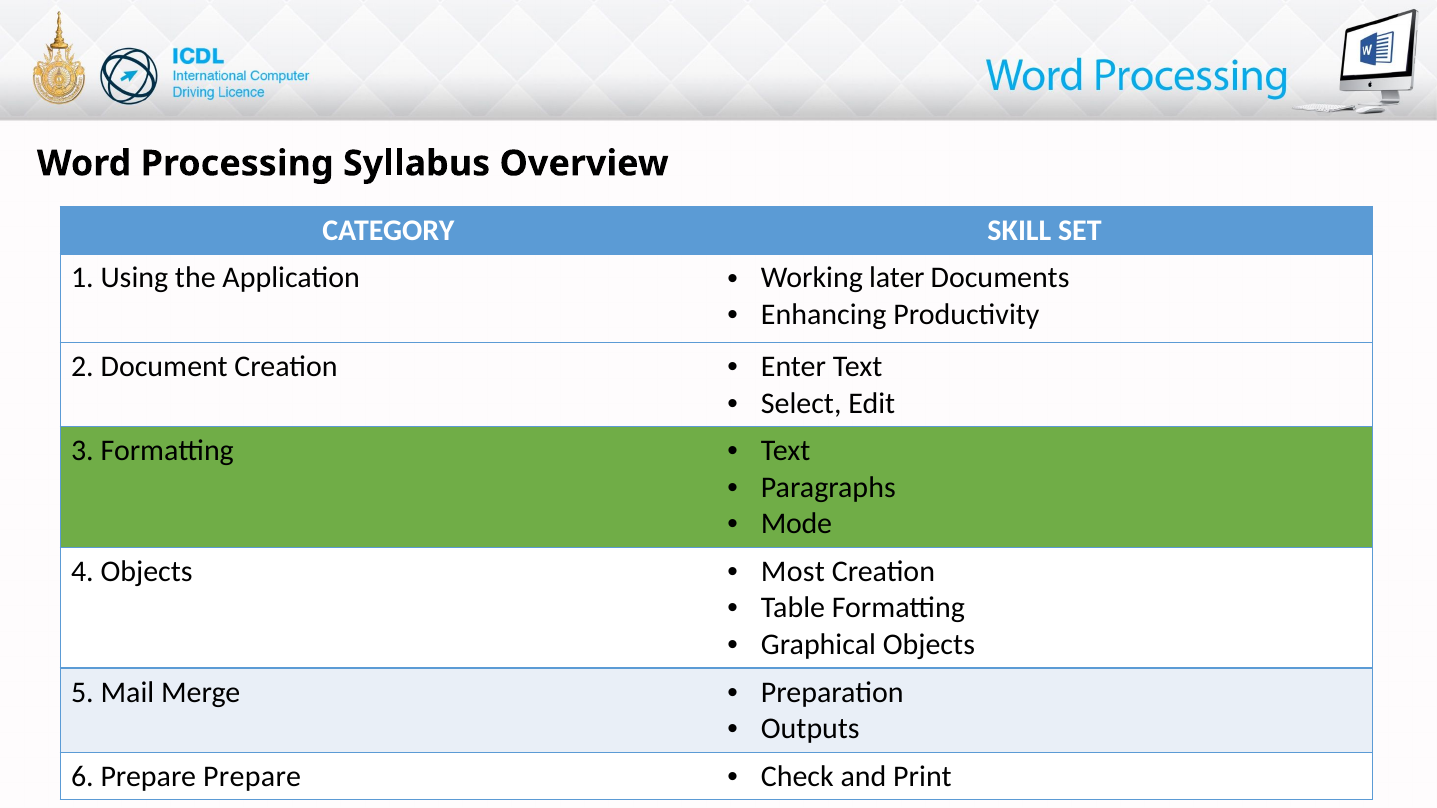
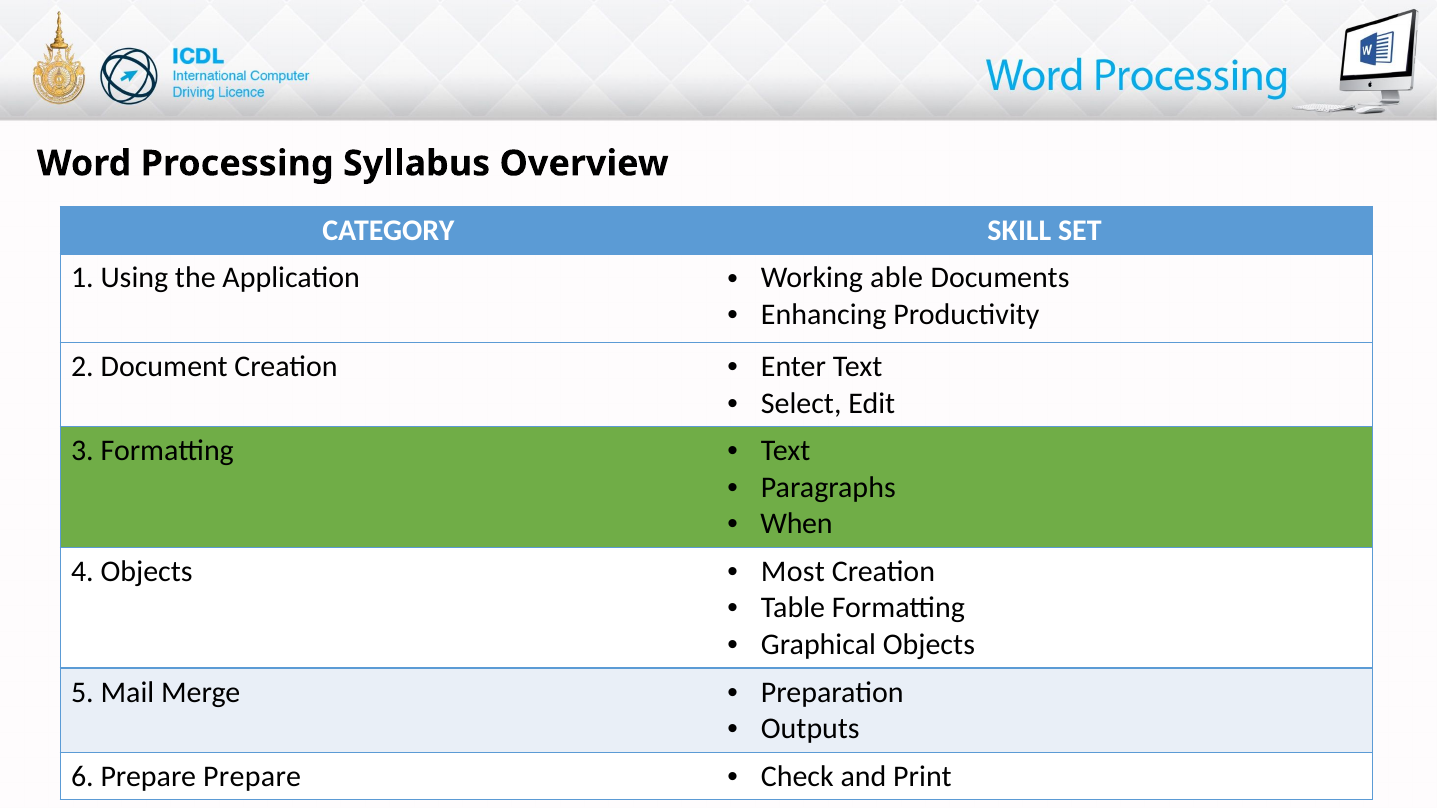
later: later -> able (897, 278)
Mode: Mode -> When (796, 524)
